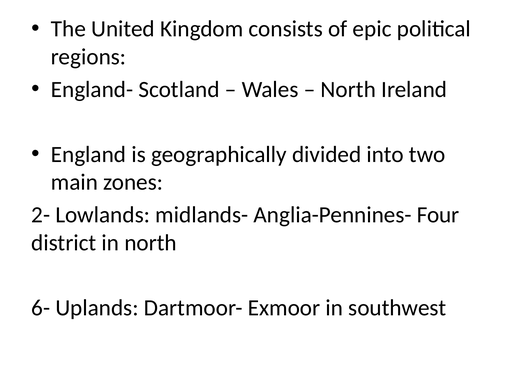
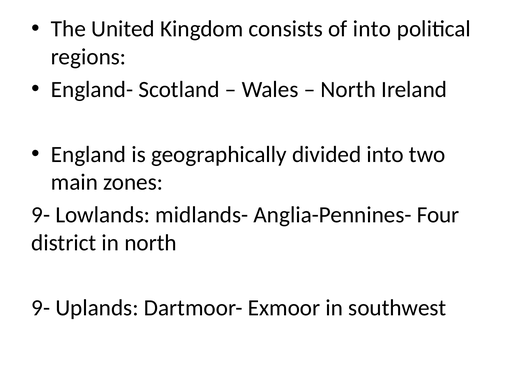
of epic: epic -> into (372, 29)
2-: 2- -> 9- (41, 215)
6-: 6- -> 9- (41, 307)
